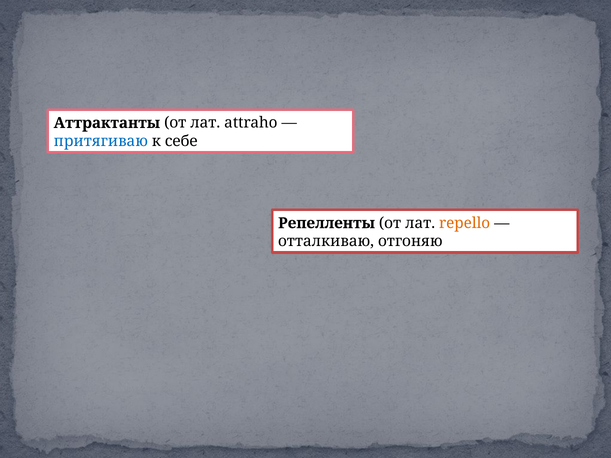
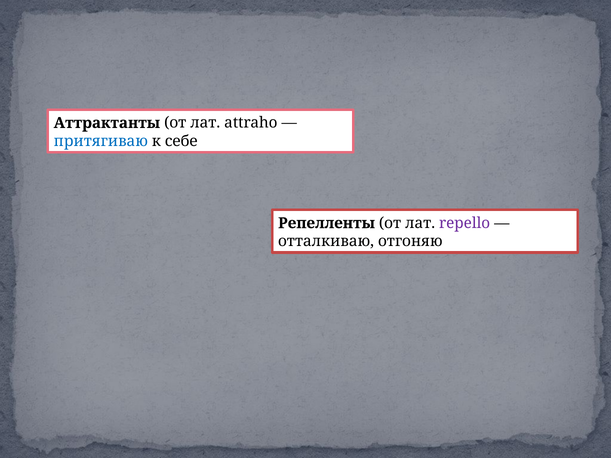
repello colour: orange -> purple (465, 223)
